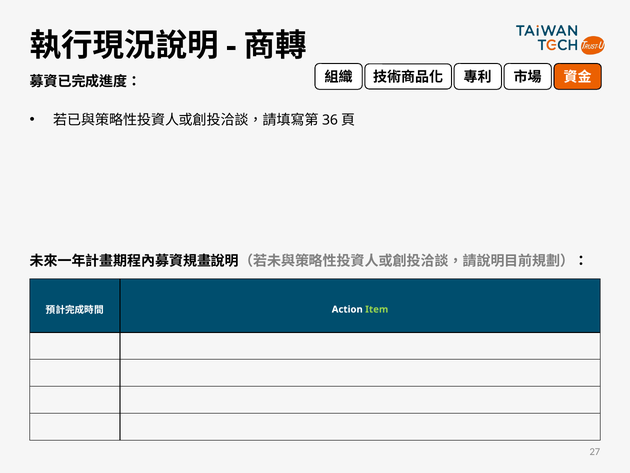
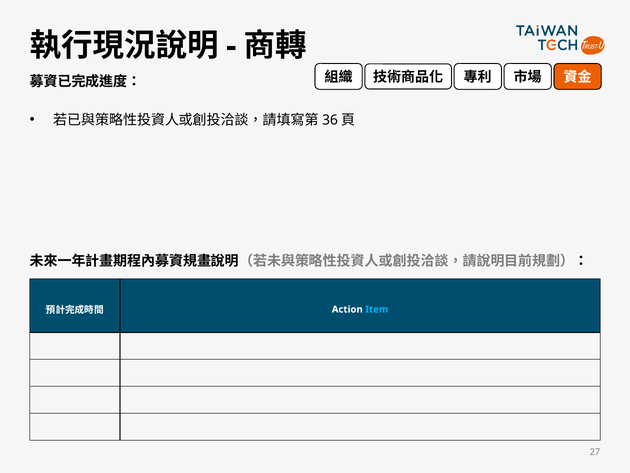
Item colour: light green -> light blue (377, 309)
